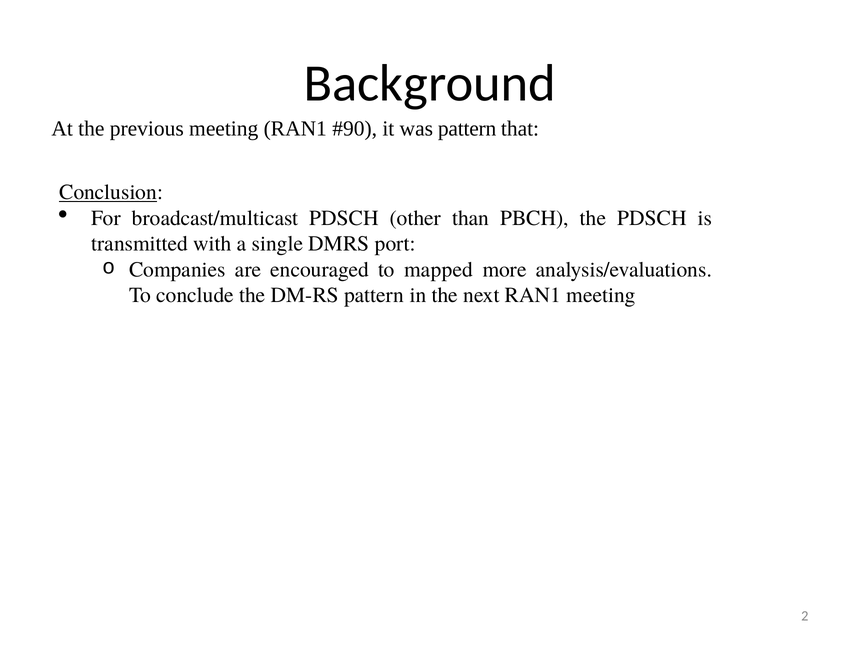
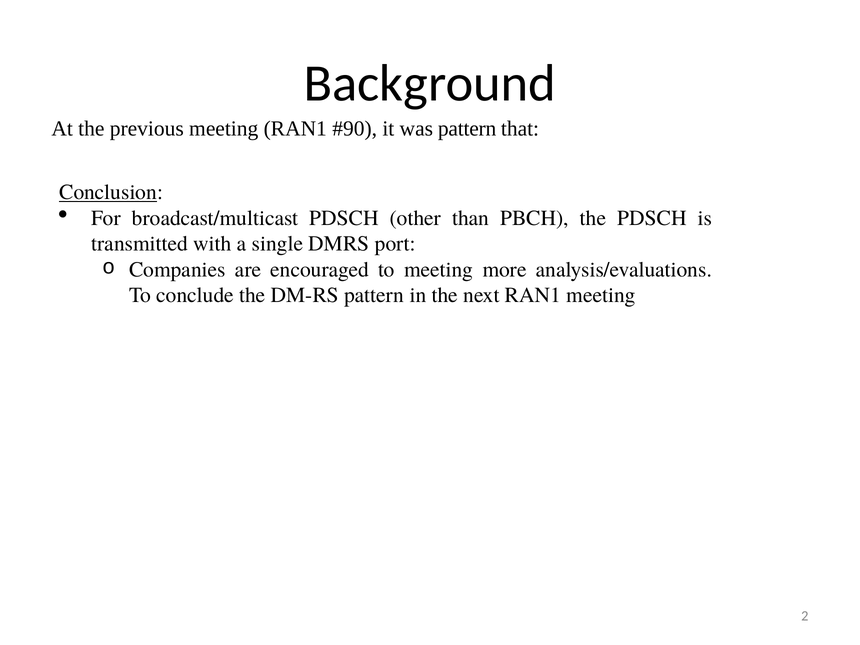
to mapped: mapped -> meeting (439, 270)
